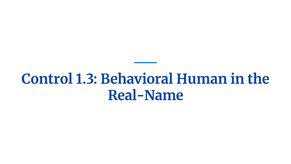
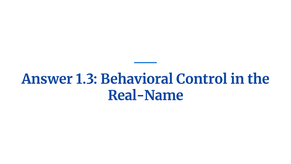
Control: Control -> Answer (47, 79)
Human: Human -> Control (202, 79)
